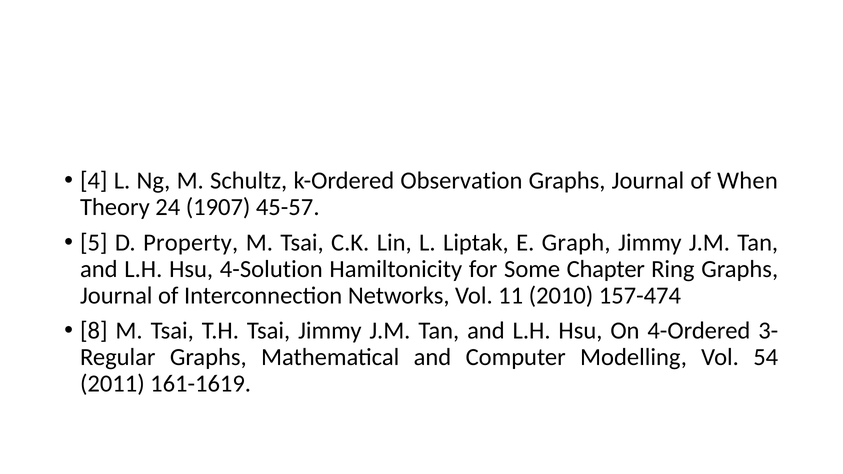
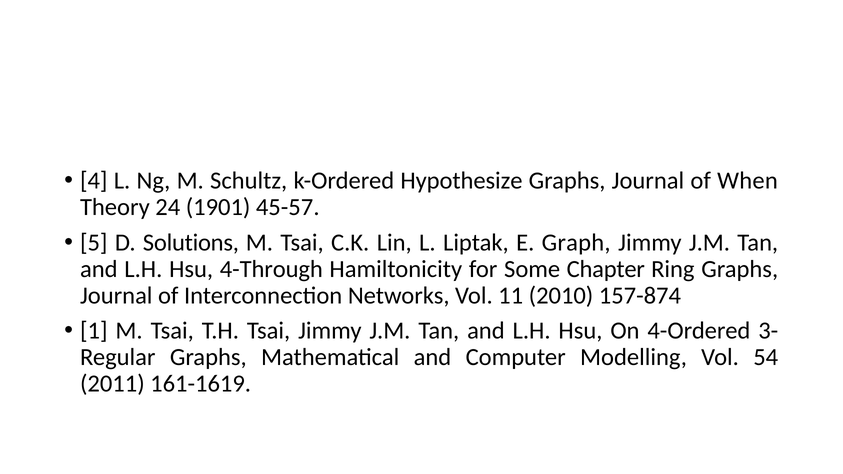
Observation: Observation -> Hypothesize (461, 181)
1907: 1907 -> 1901 (218, 207)
Property: Property -> Solutions (191, 243)
4-Solution: 4-Solution -> 4-Through (271, 269)
157-474: 157-474 -> 157-874 (640, 296)
8: 8 -> 1 (94, 331)
